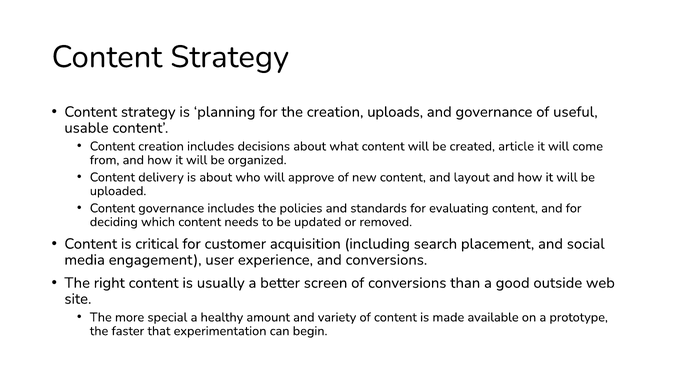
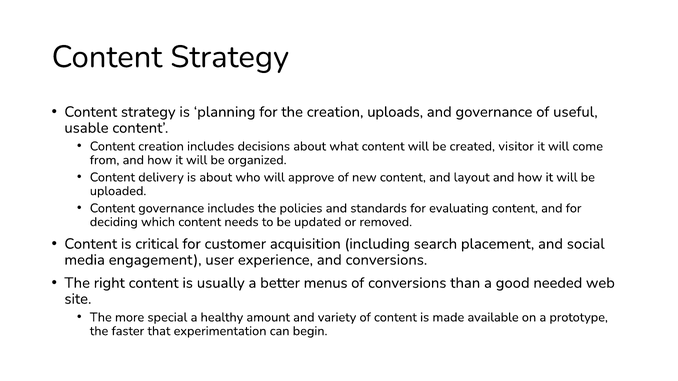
article: article -> visitor (516, 146)
screen: screen -> menus (326, 283)
outside: outside -> needed (558, 283)
